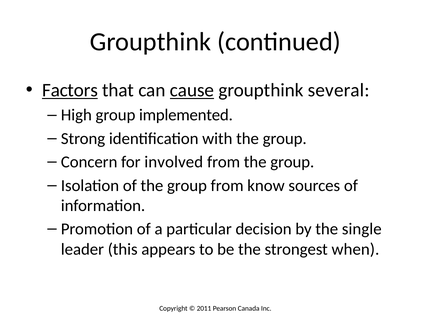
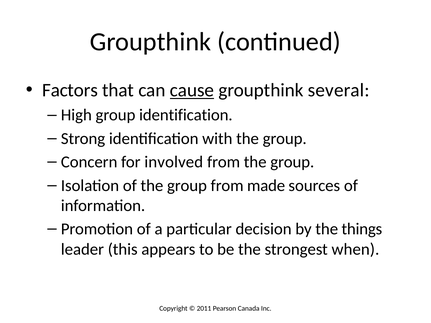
Factors underline: present -> none (70, 90)
group implemented: implemented -> identification (186, 115)
know: know -> made (266, 186)
single: single -> things (362, 229)
